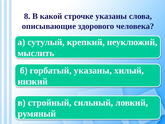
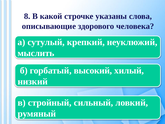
горбатый указаны: указаны -> высокий (93, 70)
